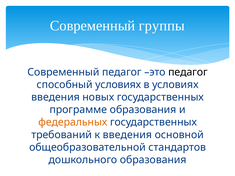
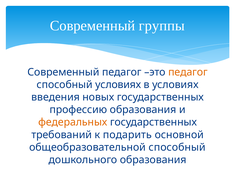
педагог colour: black -> orange (188, 72)
программе: программе -> профессию (78, 110)
к введения: введения -> подарить (127, 135)
общеобразовательной стандартов: стандартов -> способный (177, 147)
